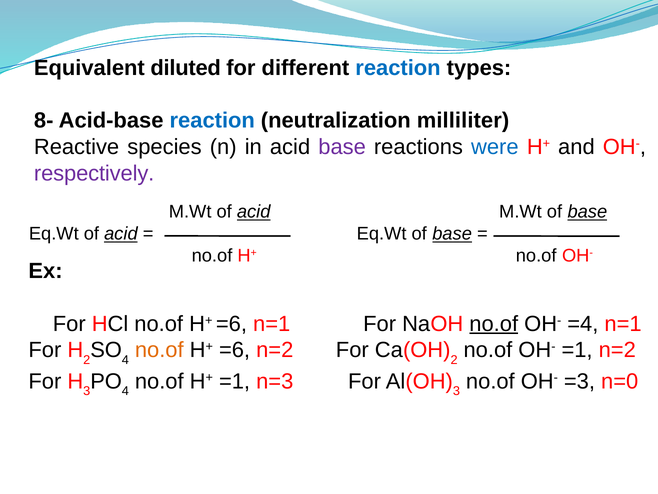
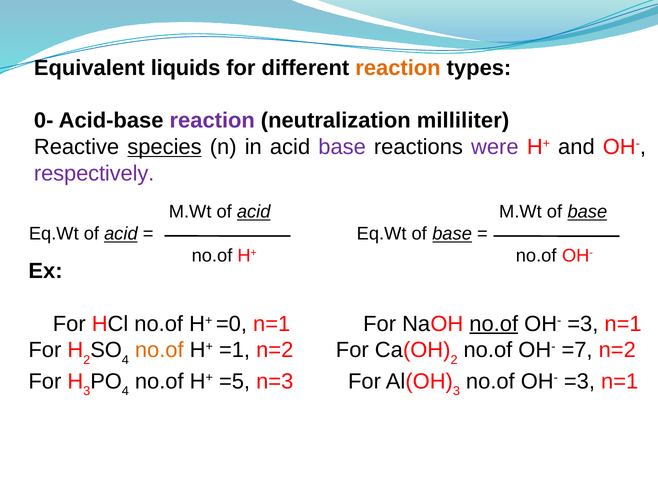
diluted: diluted -> liquids (186, 68)
reaction colour: blue -> orange (398, 68)
8-: 8- -> 0- (44, 121)
reaction colour: blue -> purple (212, 121)
species underline: none -> present (164, 147)
were colour: blue -> purple (495, 147)
HCl no.of H+ =6: =6 -> =0 (231, 324)
=4: =4 -> =3 (583, 324)
=6: =6 -> =1 (235, 350)
OH- =1: =1 -> =7 (577, 350)
H+ =1: =1 -> =5 (235, 381)
n=0: n=0 -> n=1 (620, 381)
